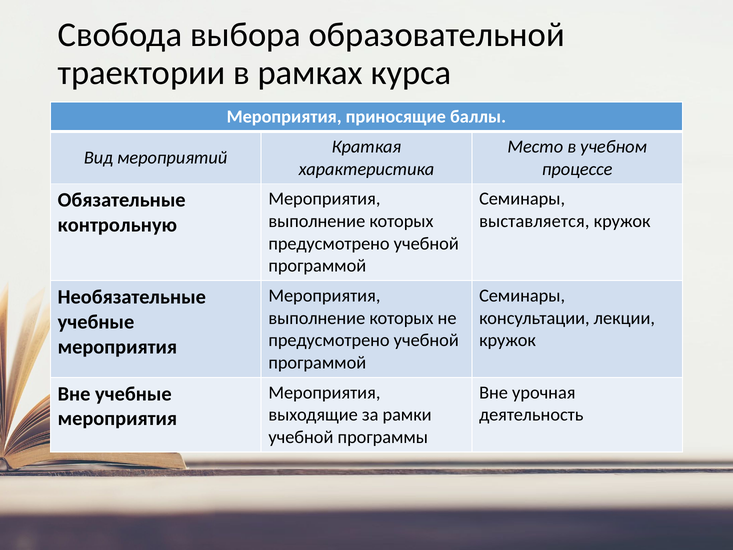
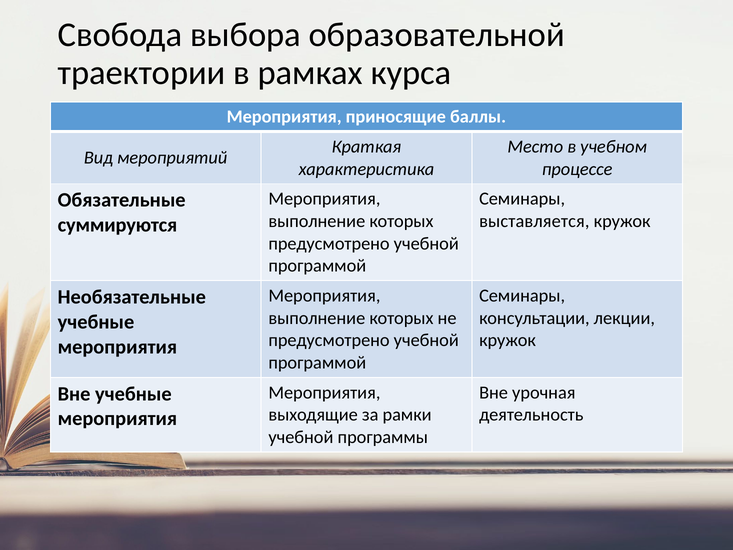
контрольную: контрольную -> суммируются (117, 225)
